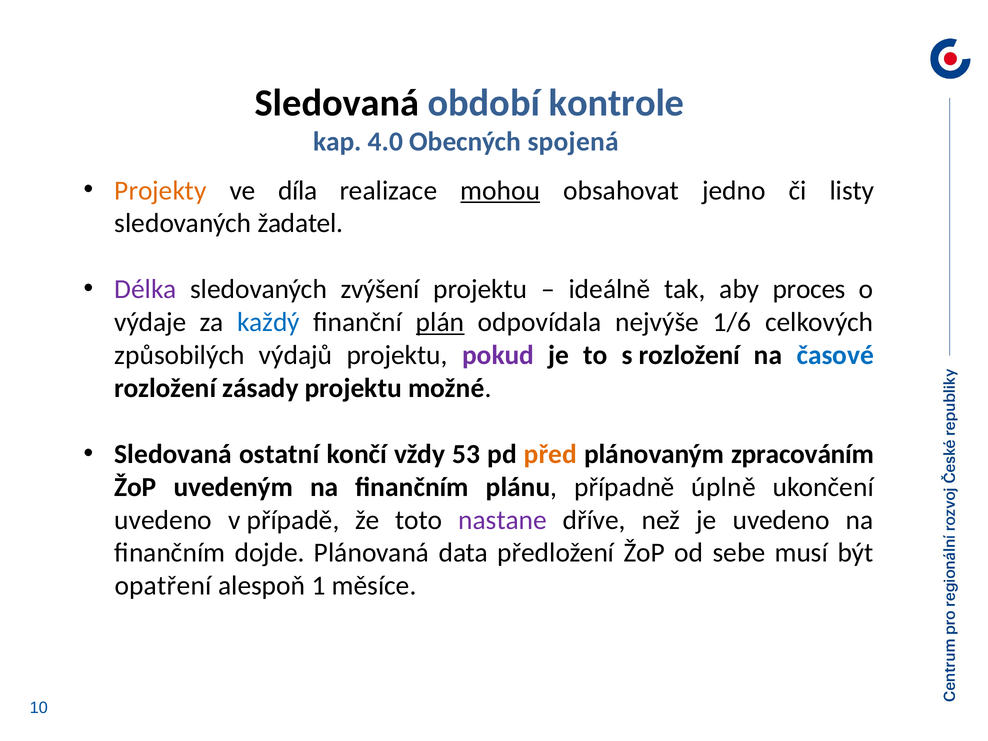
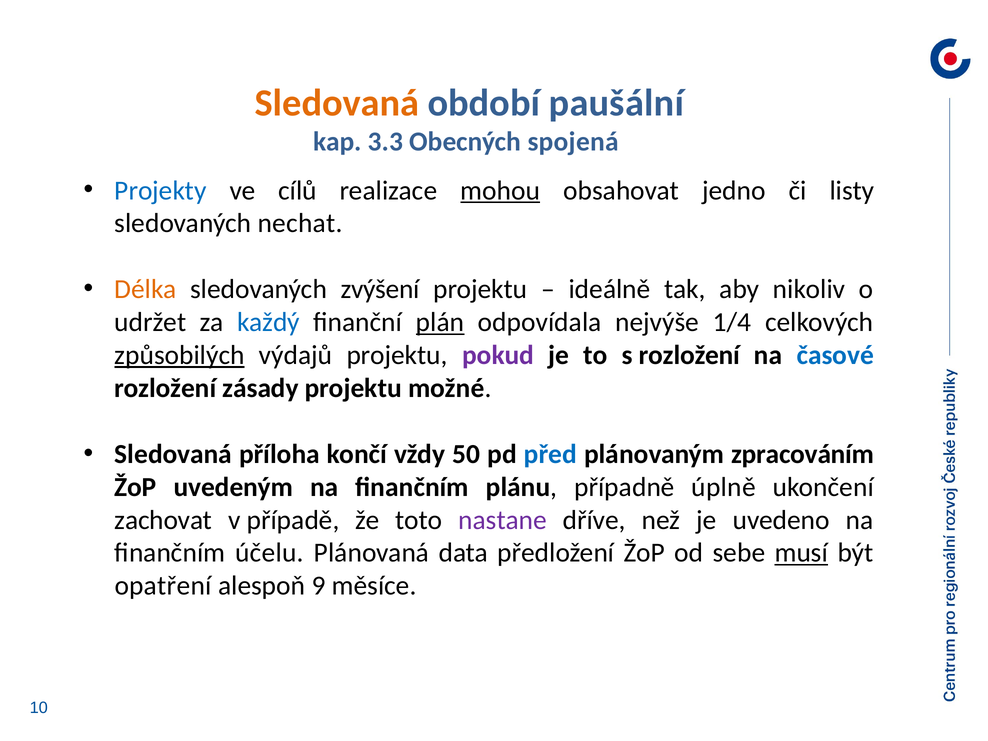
Sledovaná colour: black -> orange (337, 103)
kontrole: kontrole -> paušální (616, 103)
4.0: 4.0 -> 3.3 (385, 142)
Projekty colour: orange -> blue (160, 190)
díla: díla -> cílů (298, 190)
žadatel: žadatel -> nechat (300, 223)
Délka colour: purple -> orange (146, 289)
proces: proces -> nikoliv (809, 289)
výdaje: výdaje -> udržet (150, 322)
1/6: 1/6 -> 1/4 (732, 322)
způsobilých underline: none -> present (180, 355)
ostatní: ostatní -> příloha (279, 454)
53: 53 -> 50 (466, 454)
před colour: orange -> blue (550, 454)
uvedeno: uvedeno -> zachovat (163, 520)
dojde: dojde -> účelu (269, 553)
musí underline: none -> present (801, 553)
1: 1 -> 9 (319, 586)
